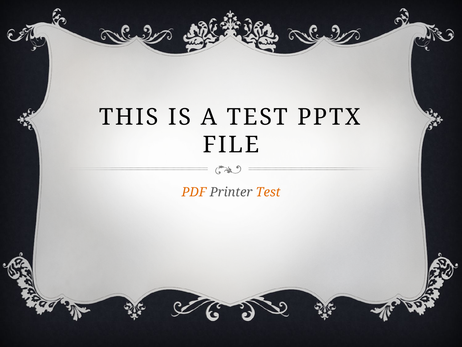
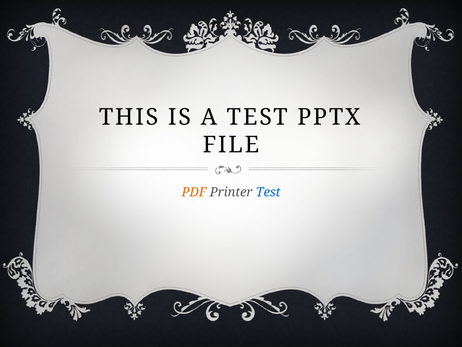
Test colour: orange -> blue (268, 192)
